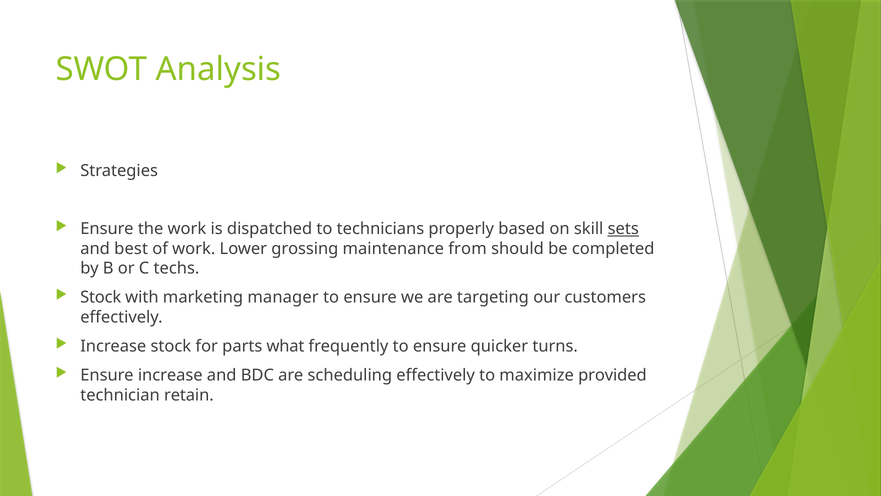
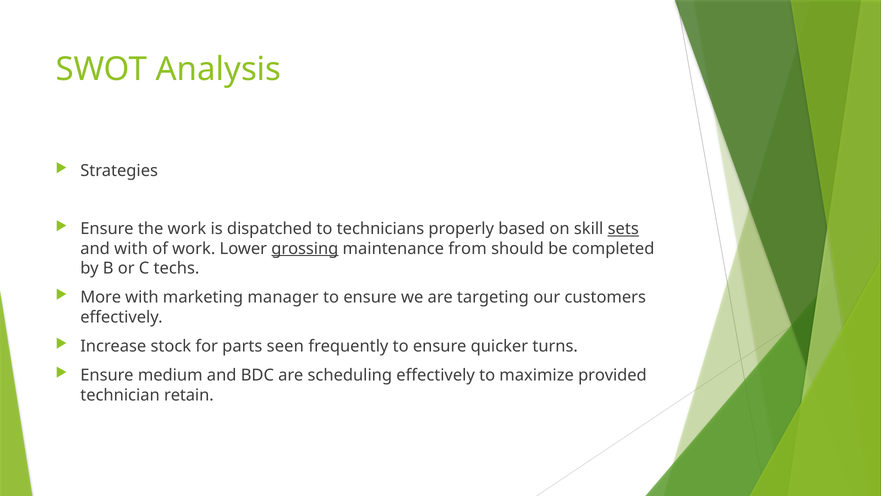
and best: best -> with (131, 248)
grossing underline: none -> present (305, 248)
Stock: Stock -> More (101, 297)
what: what -> seen (285, 346)
Ensure increase: increase -> medium (170, 375)
